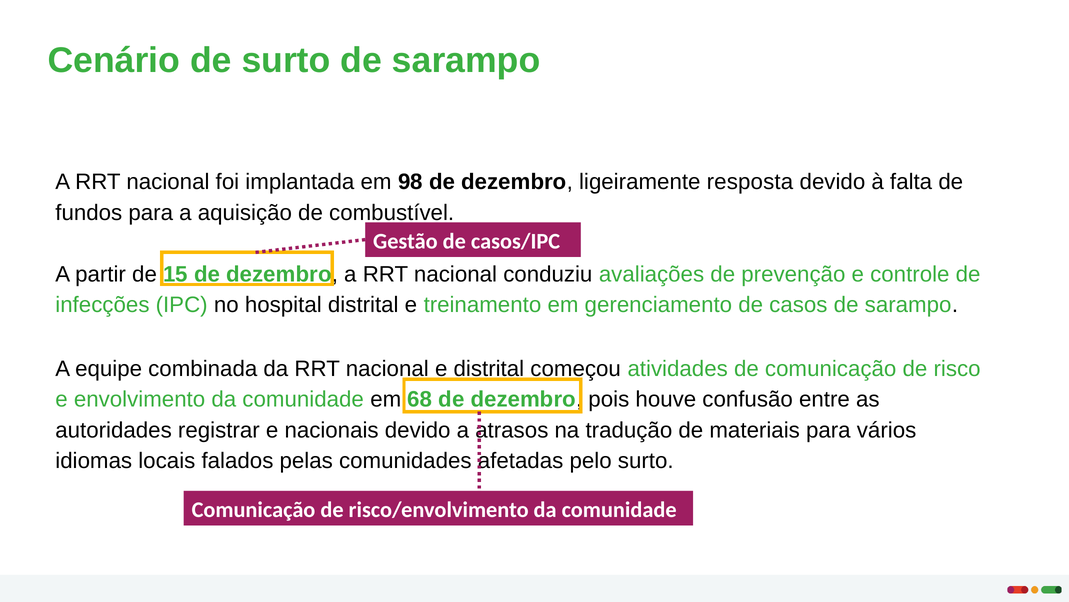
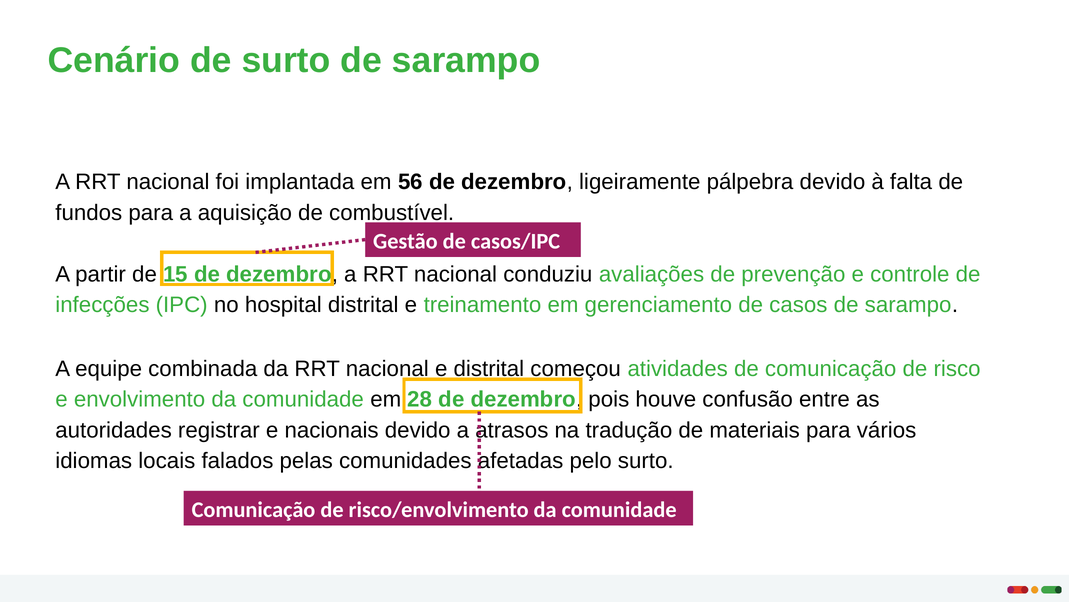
98: 98 -> 56 (410, 182)
resposta: resposta -> pálpebra (750, 182)
68: 68 -> 28 (420, 399)
